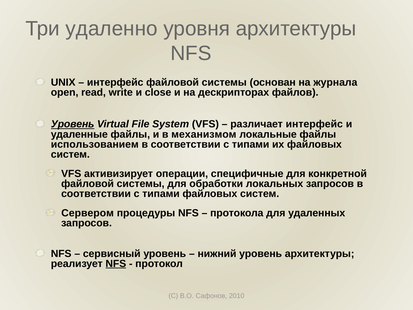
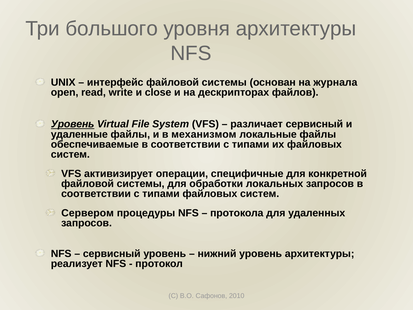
удаленно: удаленно -> большого (112, 29)
различает интерфейс: интерфейс -> сервисный (314, 124)
использованием: использованием -> обеспечиваемые (95, 144)
NFS underline: present -> none (116, 263)
